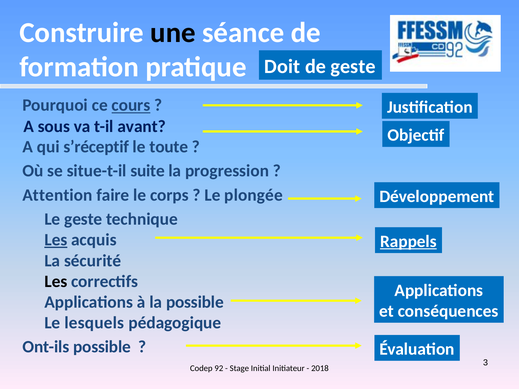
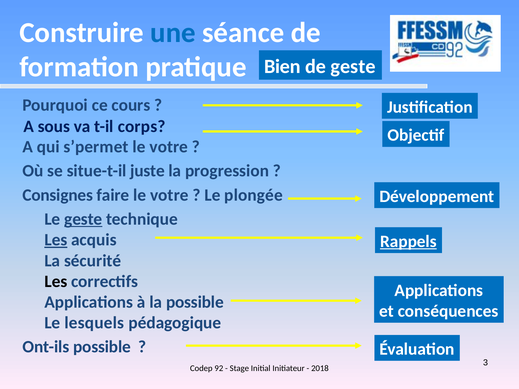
une colour: black -> blue (173, 33)
Doit: Doit -> Bien (282, 66)
cours underline: present -> none (131, 105)
avant: avant -> corps (142, 127)
s’réceptif: s’réceptif -> s’permet (96, 147)
toute: toute -> votre (169, 147)
suite: suite -> juste (148, 171)
Attention: Attention -> Consignes (58, 195)
faire le corps: corps -> votre (169, 195)
geste underline: none -> present (83, 219)
